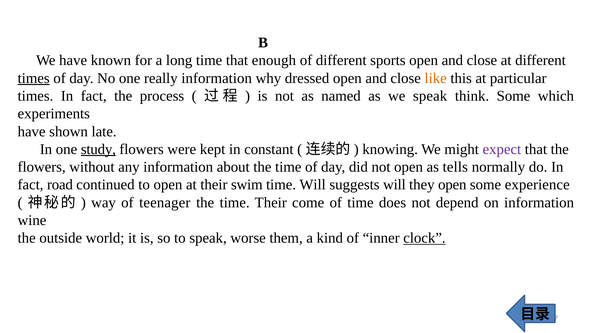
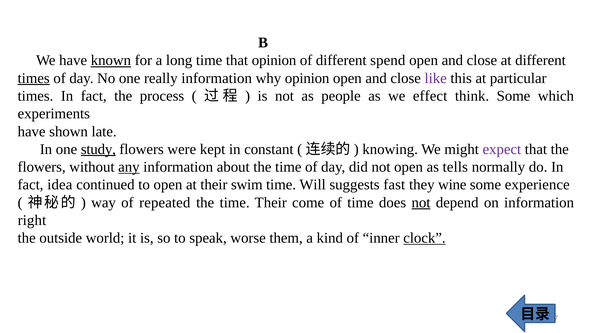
known underline: none -> present (111, 60)
that enough: enough -> opinion (274, 60)
sports: sports -> spend (388, 60)
why dressed: dressed -> opinion (307, 78)
like colour: orange -> purple (436, 78)
named: named -> people (341, 96)
we speak: speak -> effect (430, 96)
any underline: none -> present (129, 167)
road: road -> idea (60, 185)
suggests will: will -> fast (394, 185)
they open: open -> wine (452, 185)
teenager: teenager -> repeated (165, 202)
not underline: none -> present (421, 202)
wine: wine -> right (32, 220)
